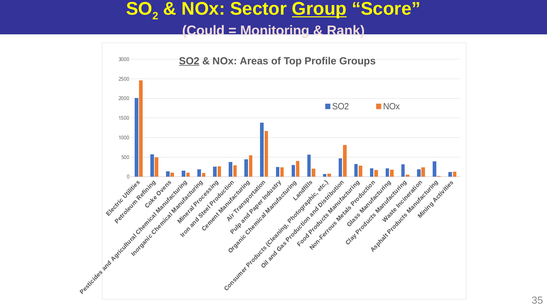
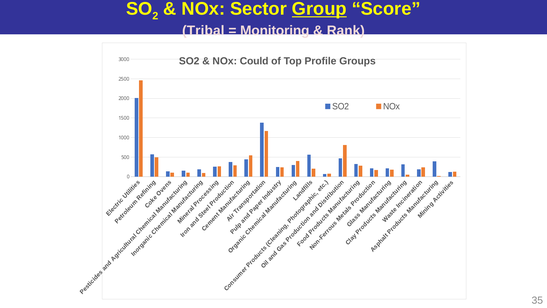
Could: Could -> Tribal (203, 31)
SO2 underline: present -> none (189, 61)
Areas: Areas -> Could (254, 61)
